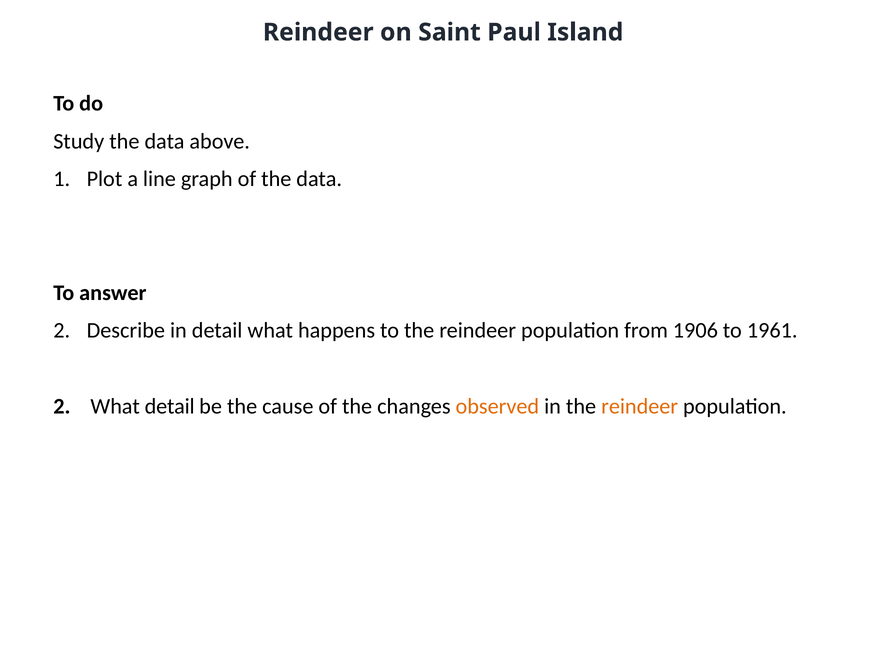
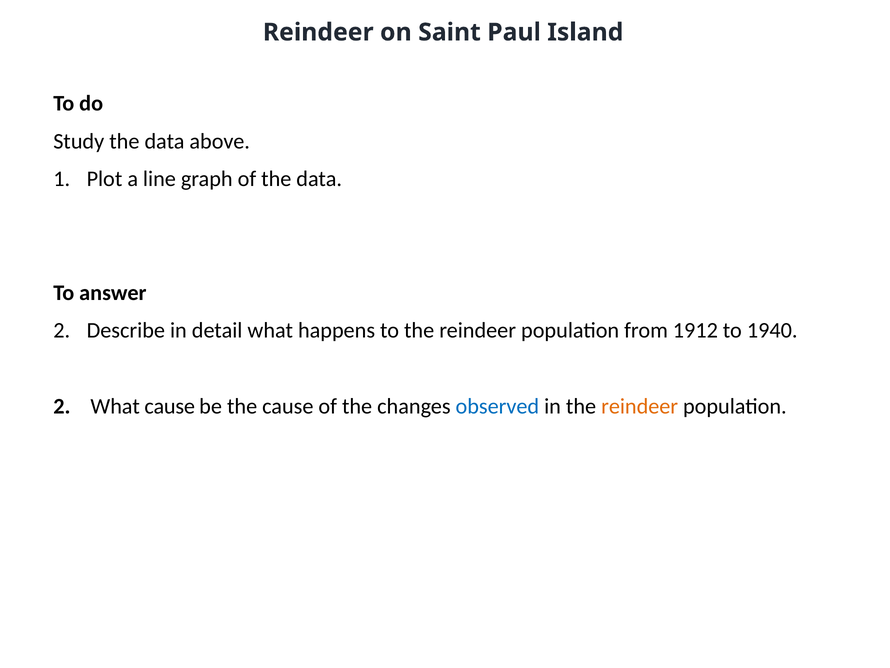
1906: 1906 -> 1912 (695, 330)
1961: 1961 -> 1940 (772, 330)
What detail: detail -> cause (170, 406)
observed colour: orange -> blue (497, 406)
